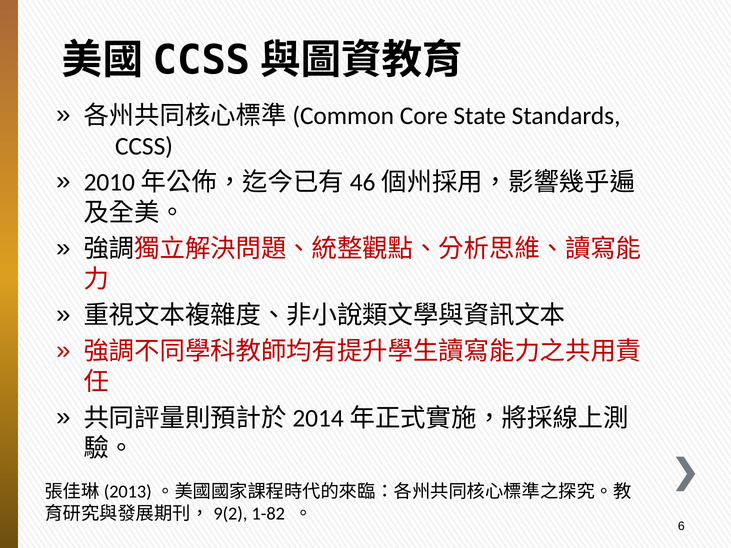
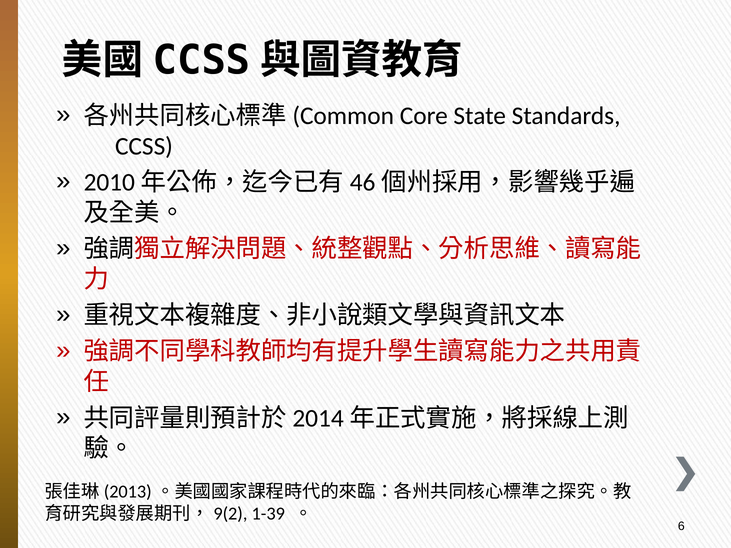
1-82: 1-82 -> 1-39 (268, 514)
